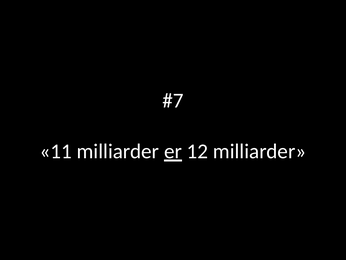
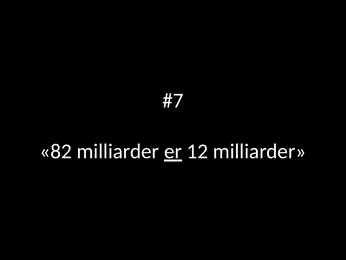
11: 11 -> 82 (56, 151)
